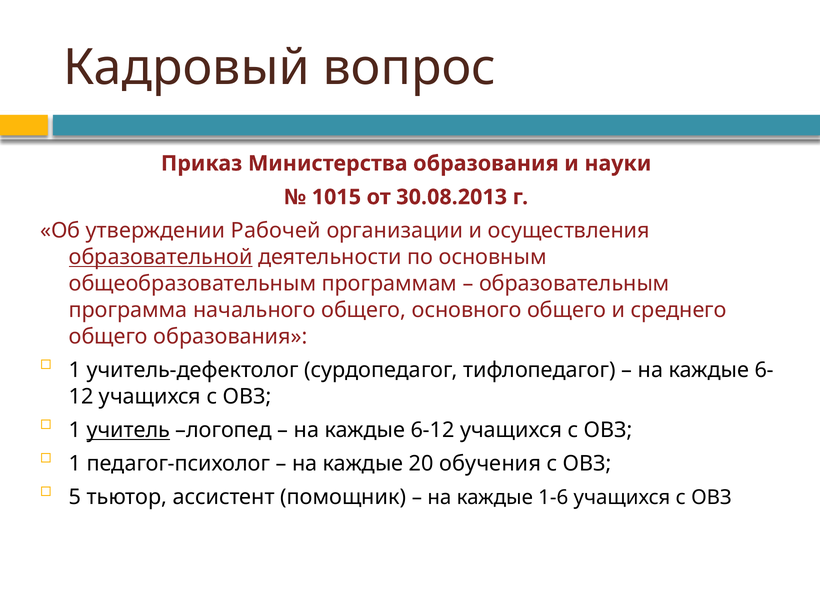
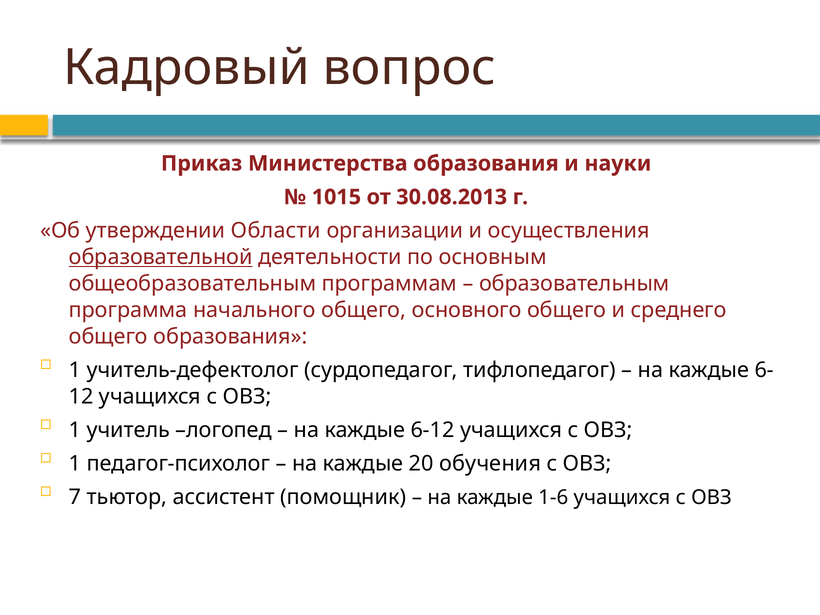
Рабочей: Рабочей -> Области (276, 231)
учитель underline: present -> none (128, 430)
5: 5 -> 7 (75, 497)
